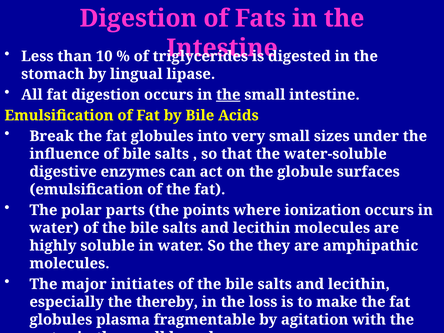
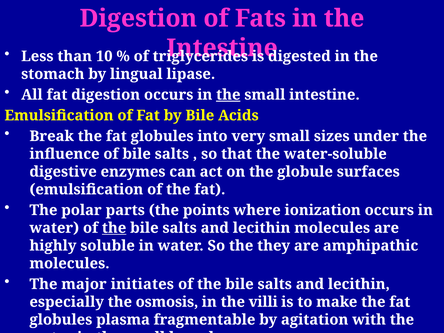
the underline: none -> present (114, 228)
thereby: thereby -> osmosis (167, 302)
loss: loss -> villi (263, 302)
